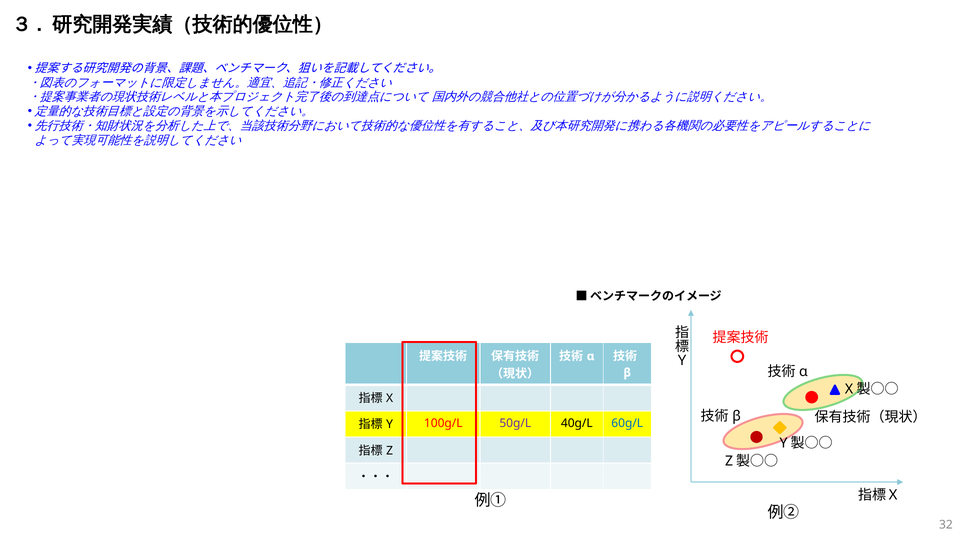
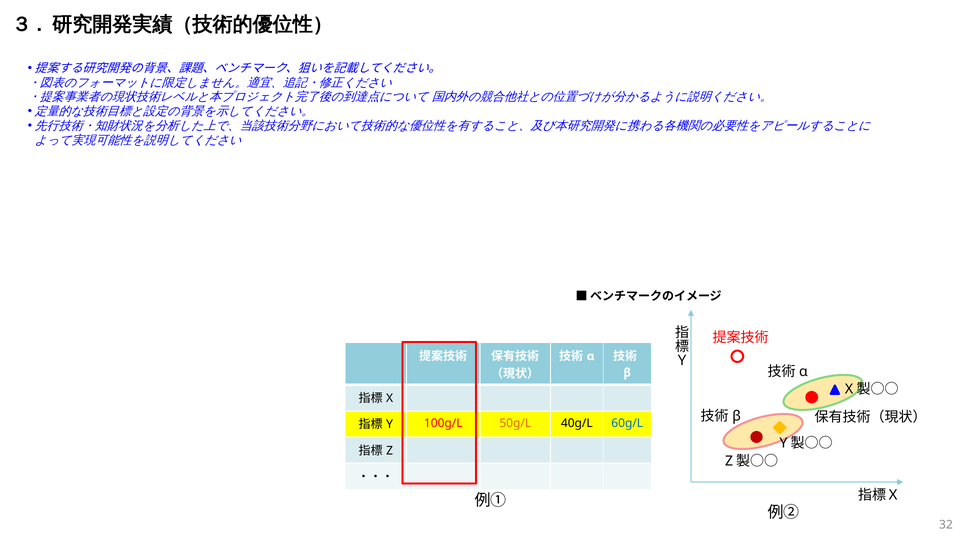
50g/L colour: purple -> orange (515, 423)
